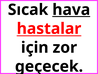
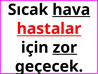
zor underline: none -> present (65, 47)
